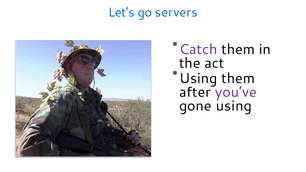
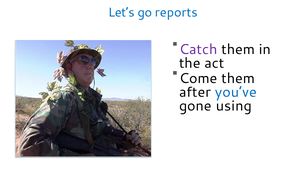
servers: servers -> reports (176, 13)
Using: Using -> Come (198, 78)
you’ve colour: purple -> blue (236, 92)
